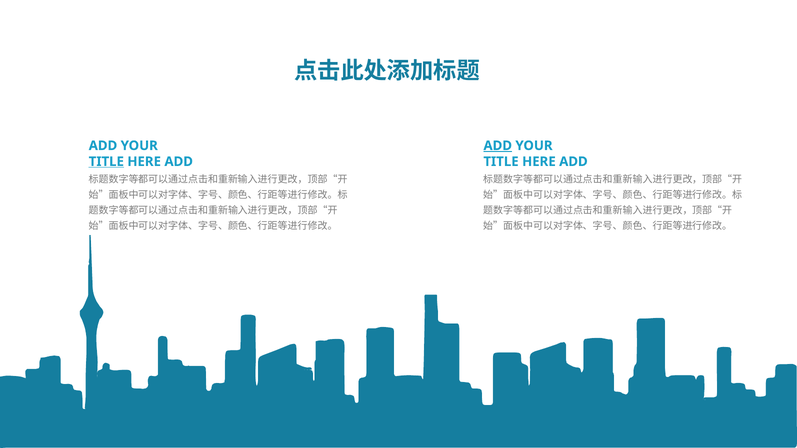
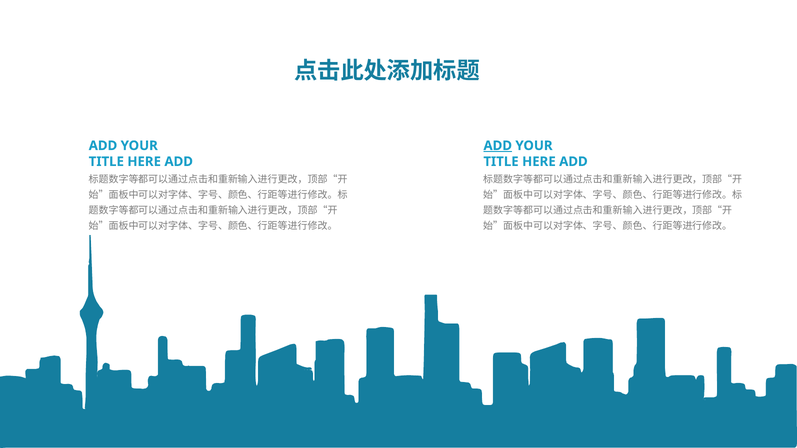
TITLE underline: present -> none (106, 162)
